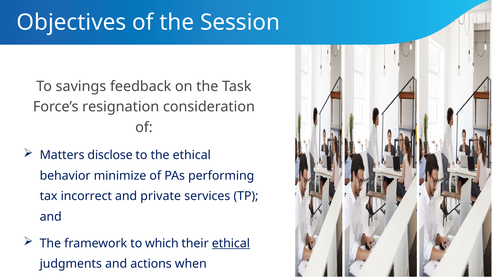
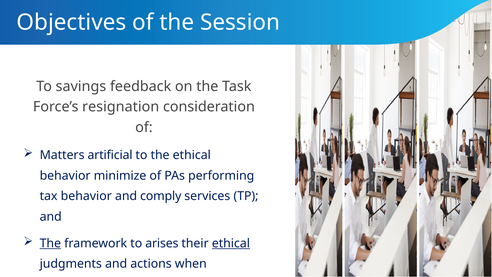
disclose: disclose -> artificial (110, 155)
tax incorrect: incorrect -> behavior (86, 196)
private: private -> comply (161, 196)
The underline: none -> present (50, 243)
which: which -> arises (162, 243)
